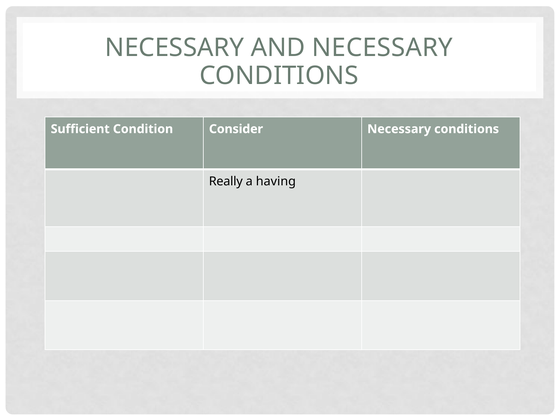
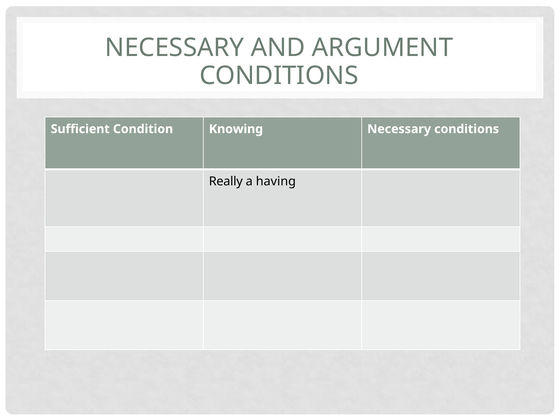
AND NECESSARY: NECESSARY -> ARGUMENT (382, 48)
Consider: Consider -> Knowing (236, 129)
